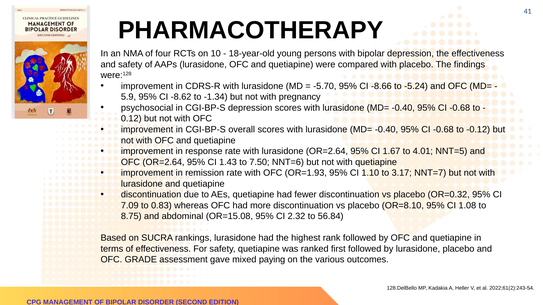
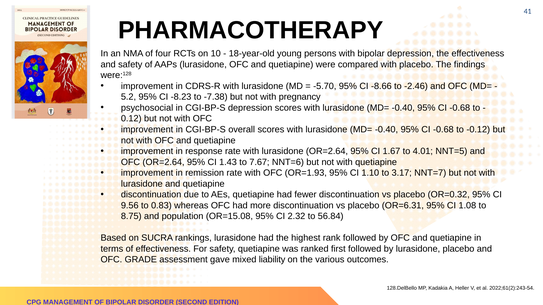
-5.24: -5.24 -> -2.46 (416, 86)
5.9: 5.9 -> 5.2 (128, 97)
-8.62: -8.62 -> -8.23 (181, 97)
-1.34: -1.34 -> -7.38 (216, 97)
7.50: 7.50 -> 7.67 (259, 162)
7.09: 7.09 -> 9.56 (130, 206)
OR=8.10: OR=8.10 -> OR=6.31 (403, 206)
abdominal: abdominal -> population (183, 217)
paying: paying -> liability (272, 260)
